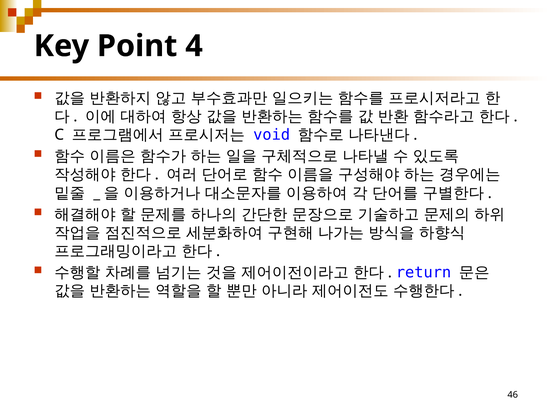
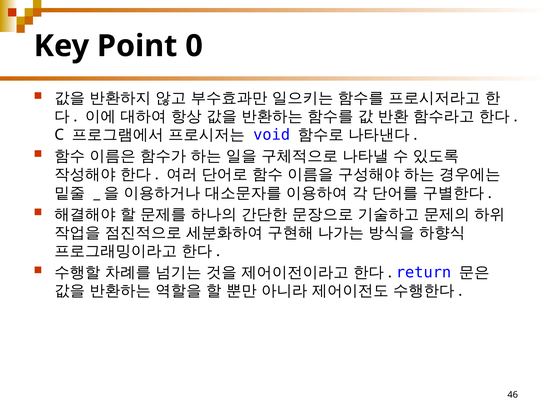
4: 4 -> 0 (194, 46)
